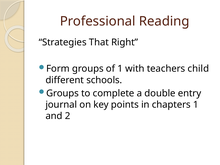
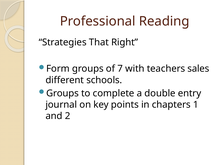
of 1: 1 -> 7 (120, 69)
child: child -> sales (198, 69)
